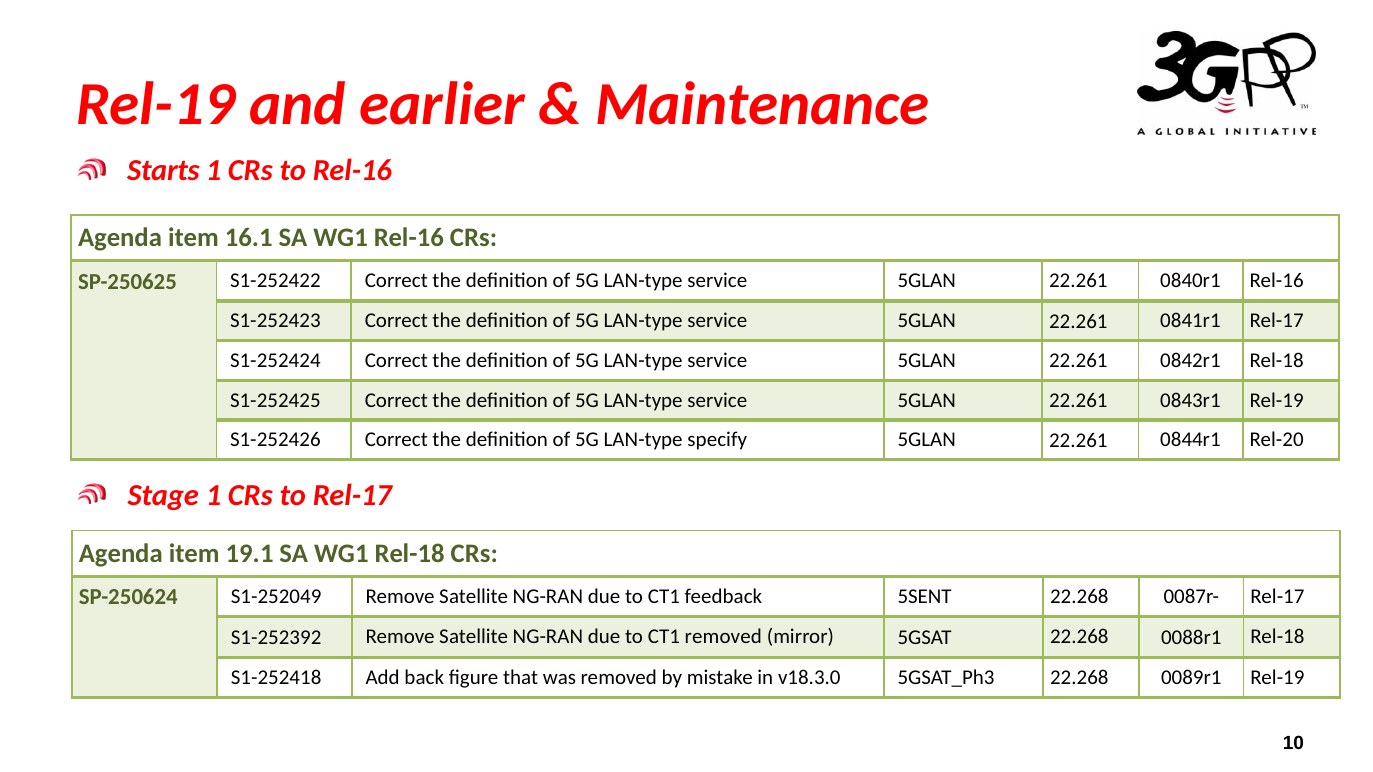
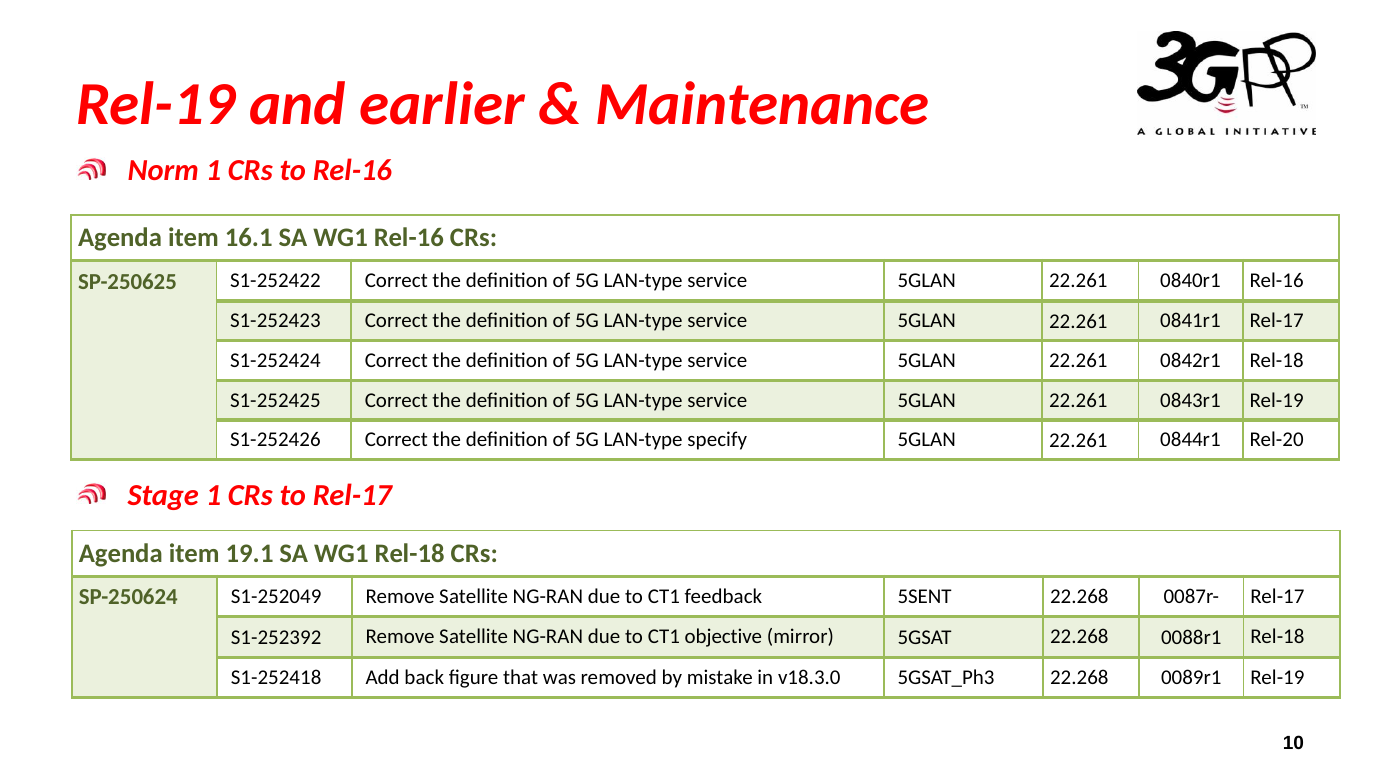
Starts: Starts -> Norm (163, 171)
CT1 removed: removed -> objective (723, 637)
